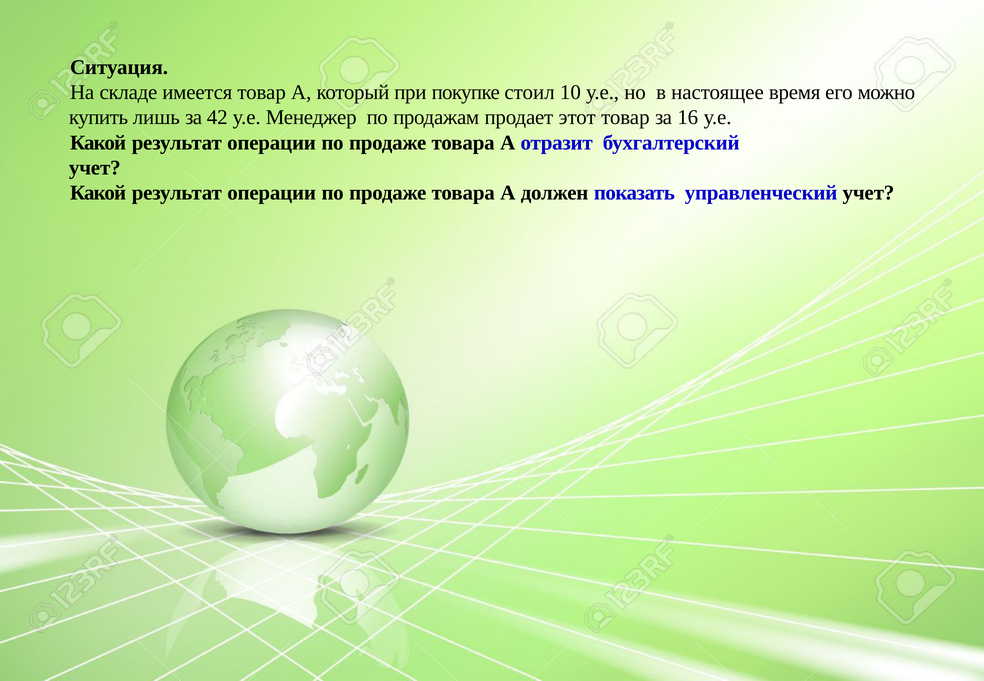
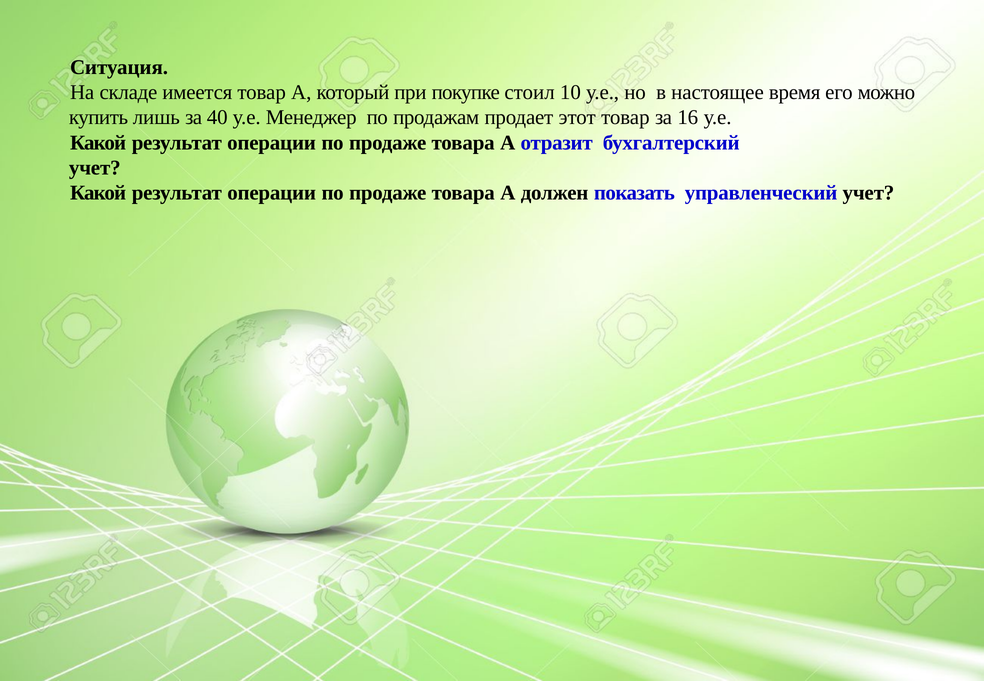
42: 42 -> 40 (217, 118)
